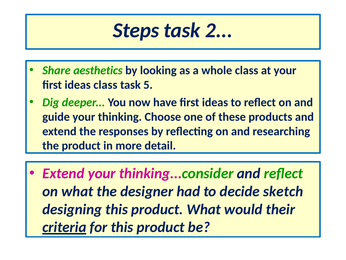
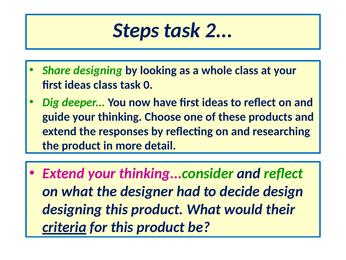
Share aesthetics: aesthetics -> designing (98, 70)
5: 5 -> 0 (148, 85)
sketch: sketch -> design (283, 191)
